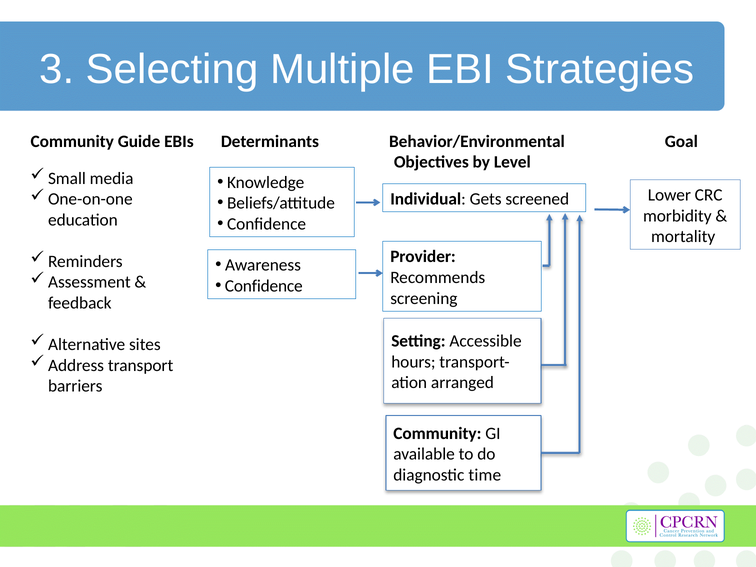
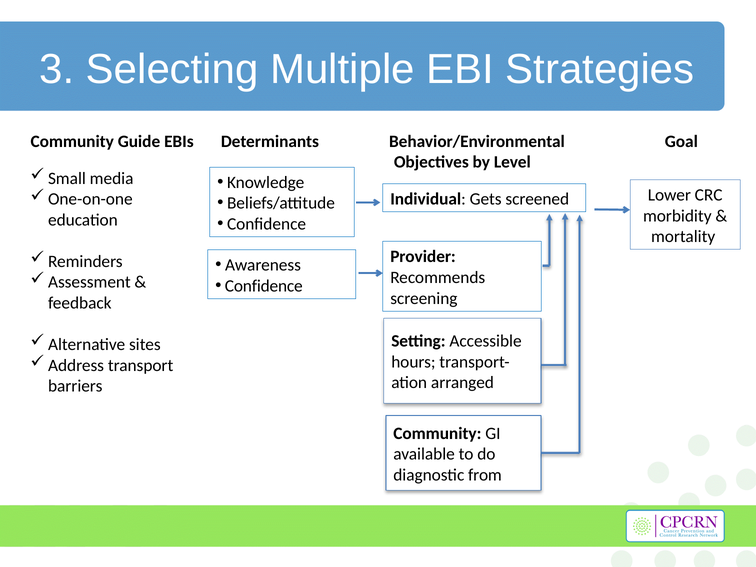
time: time -> from (485, 475)
